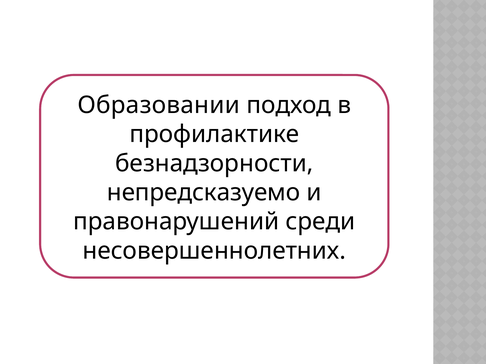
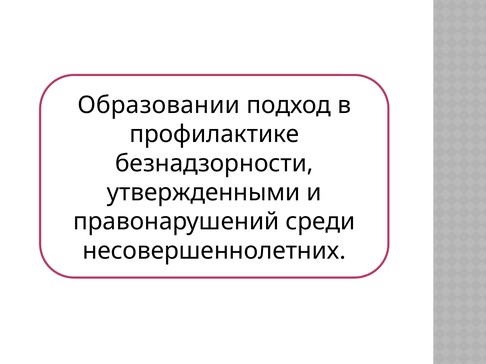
непредсказуемо: непредсказуемо -> утвержденными (204, 193)
